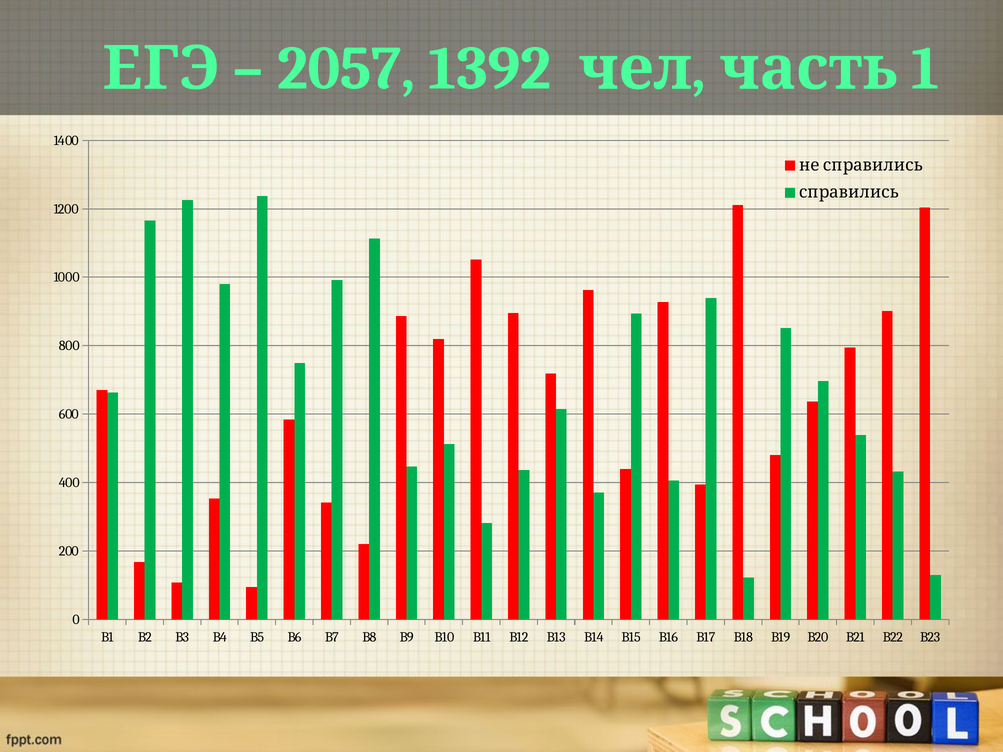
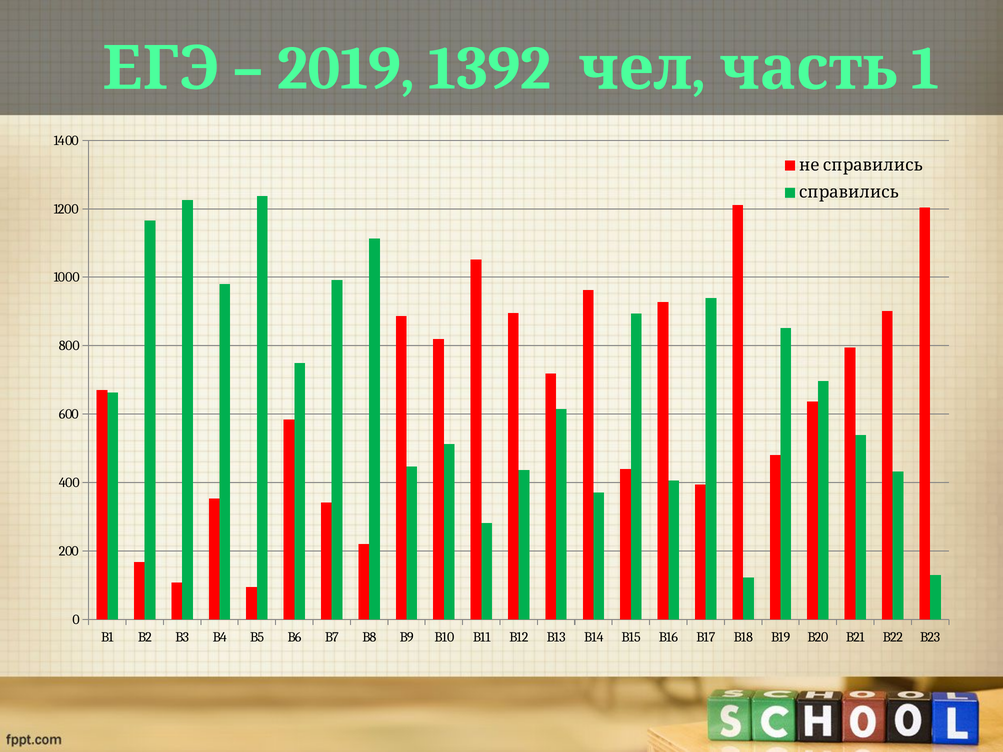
2057: 2057 -> 2019 (346, 69)
